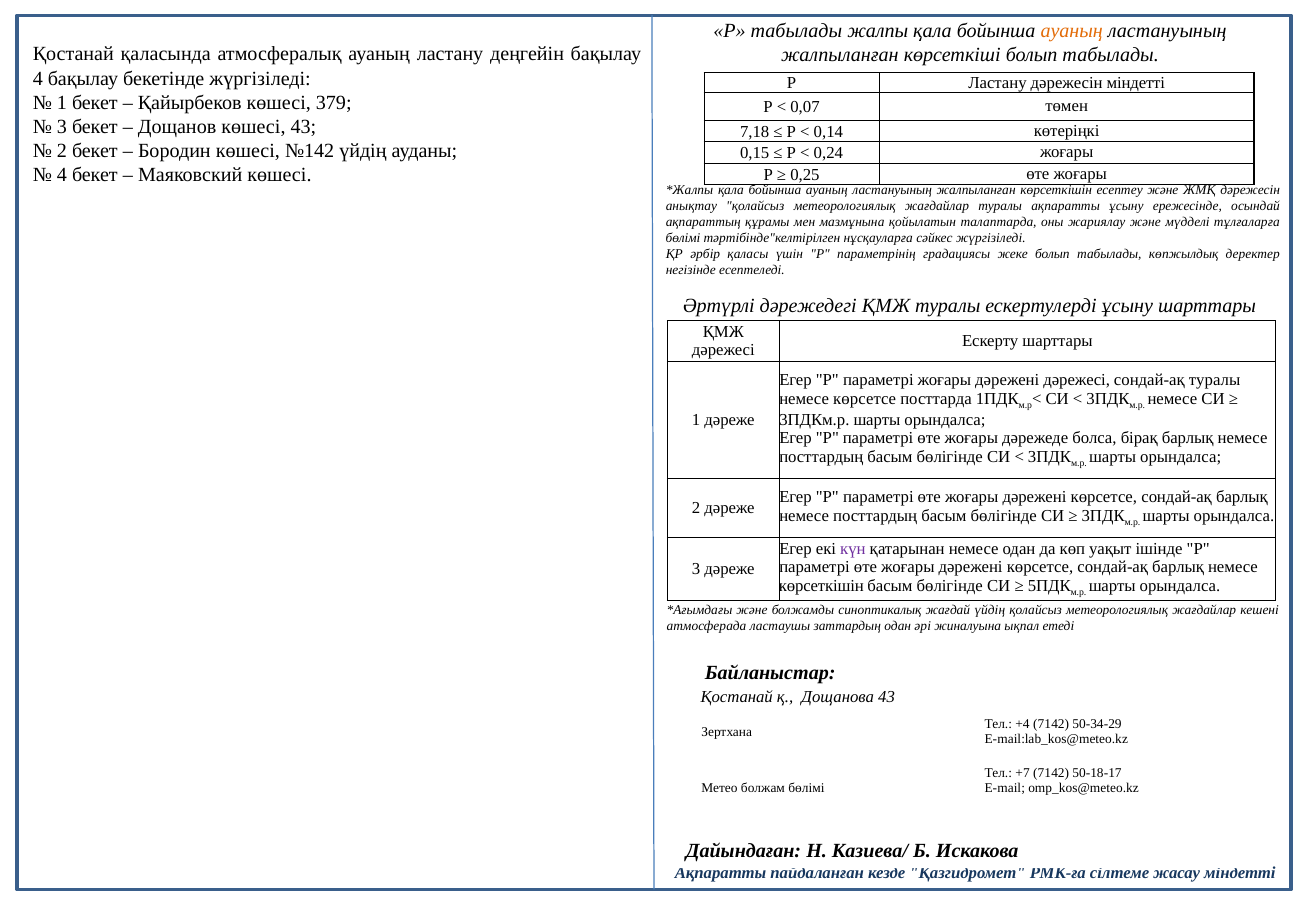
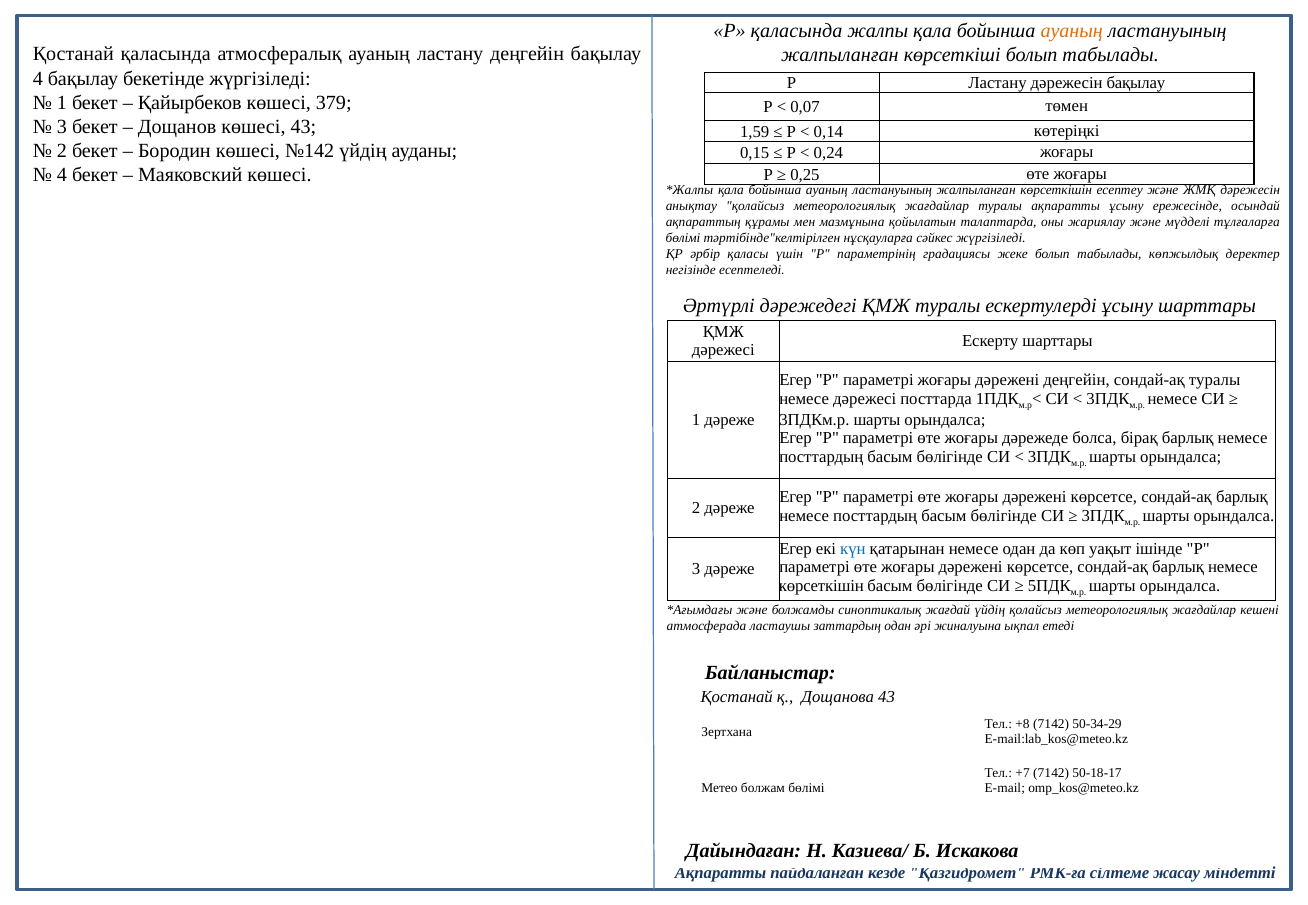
Р табылады: табылады -> қаласында (797, 31)
дәрежесін міндетті: міндетті -> бақылау (1136, 83)
7,18: 7,18 -> 1,59 (755, 132)
дәрежені дәрежесі: дәрежесі -> деңгейін (1077, 380)
немесе көрсетсе: көрсетсе -> дәрежесі (865, 399)
күн colour: purple -> blue (853, 549)
+4: +4 -> +8 (1023, 725)
